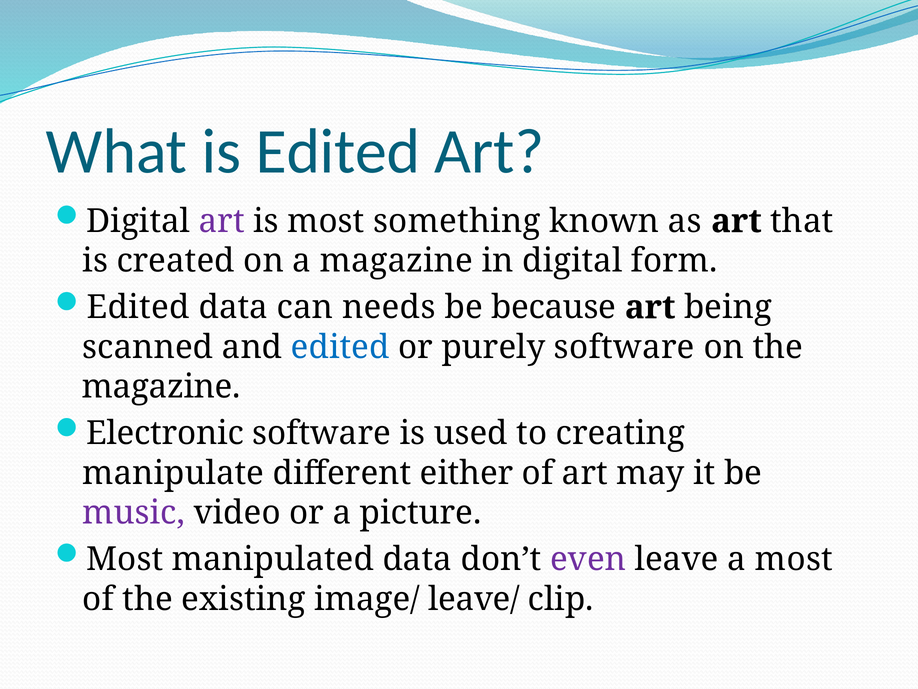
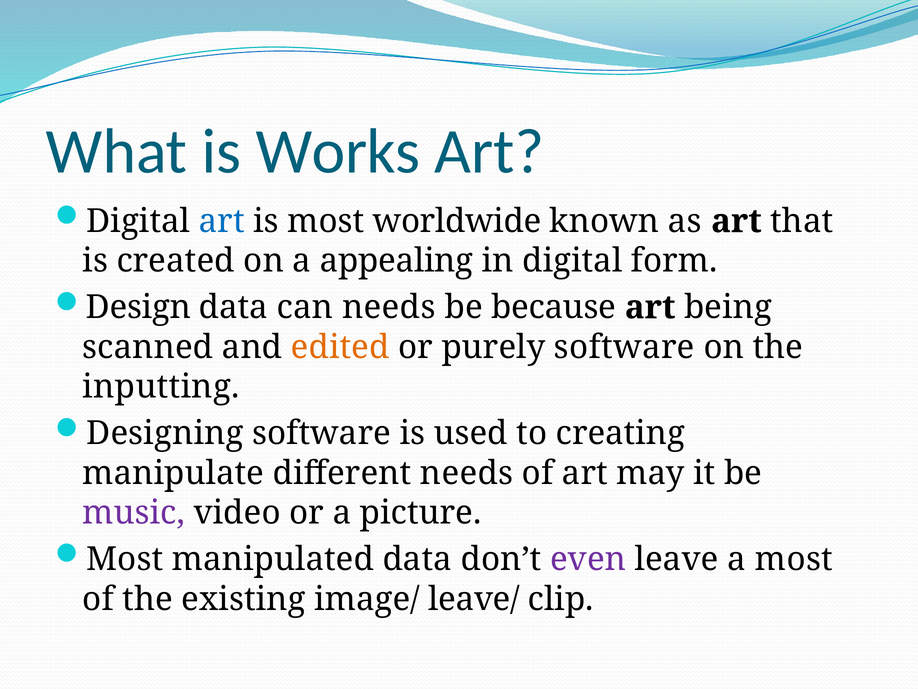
is Edited: Edited -> Works (338, 152)
art colour: purple -> blue (222, 221)
something: something -> worldwide (457, 221)
a magazine: magazine -> appealing (397, 261)
Edited: Edited -> Design (138, 307)
edited colour: blue -> orange (340, 347)
magazine: magazine -> inputting (161, 387)
Electronic: Electronic -> Designing (165, 433)
different either: either -> needs (467, 473)
